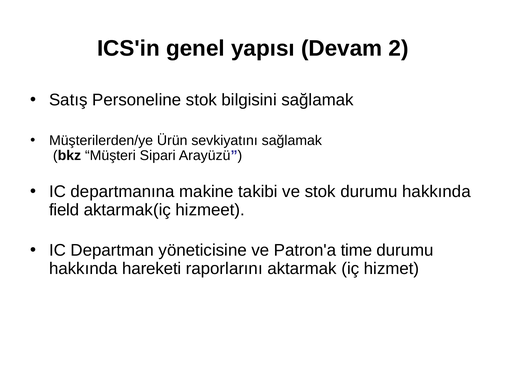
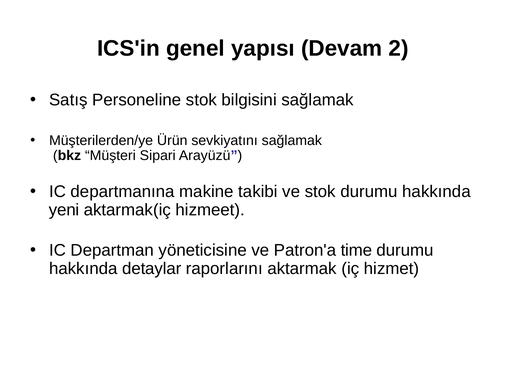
field: field -> yeni (64, 210)
hareketi: hareketi -> detaylar (152, 269)
